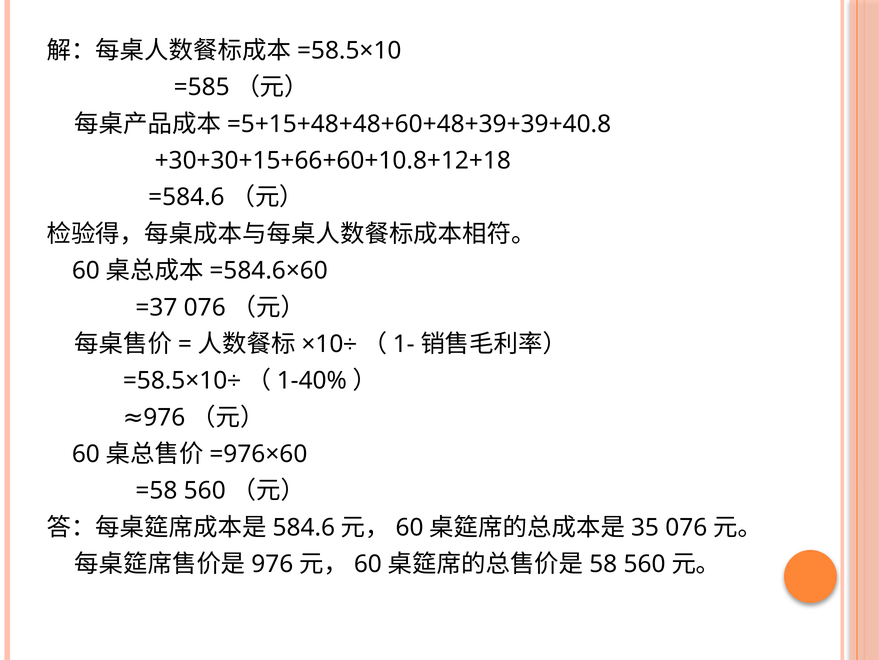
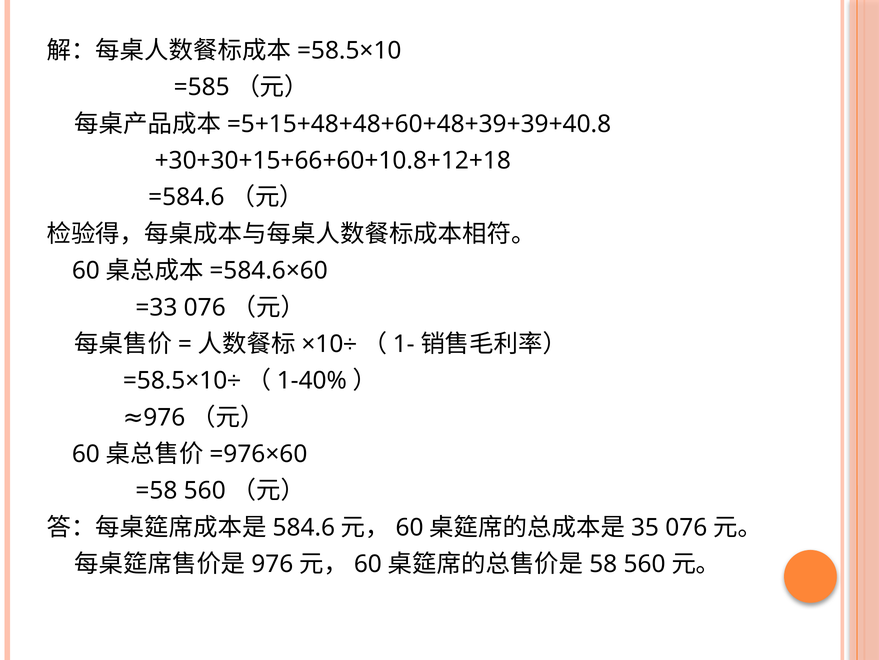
=37: =37 -> =33 (156, 307)
